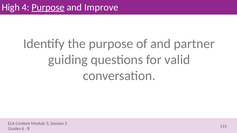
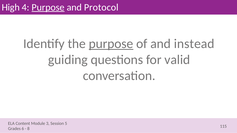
Improve: Improve -> Protocol (101, 7)
purpose underline: none -> present (111, 44)
partner: partner -> instead (194, 44)
